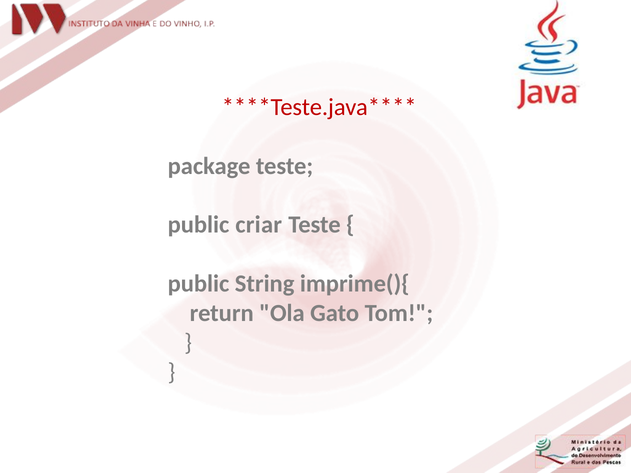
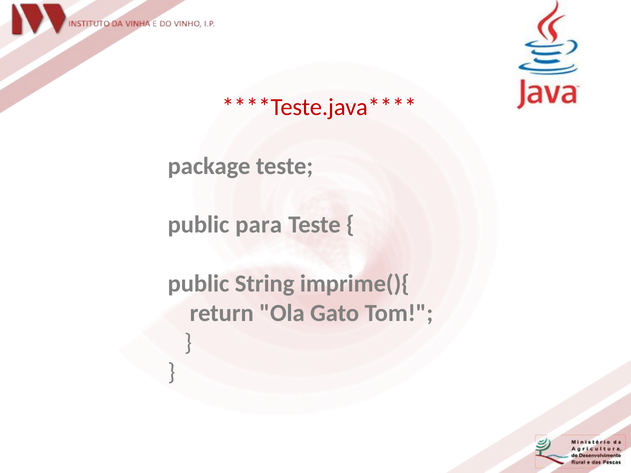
criar: criar -> para (259, 225)
